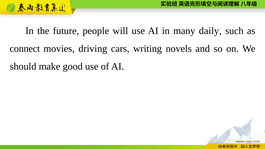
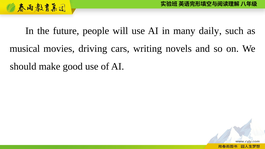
connect: connect -> musical (25, 49)
